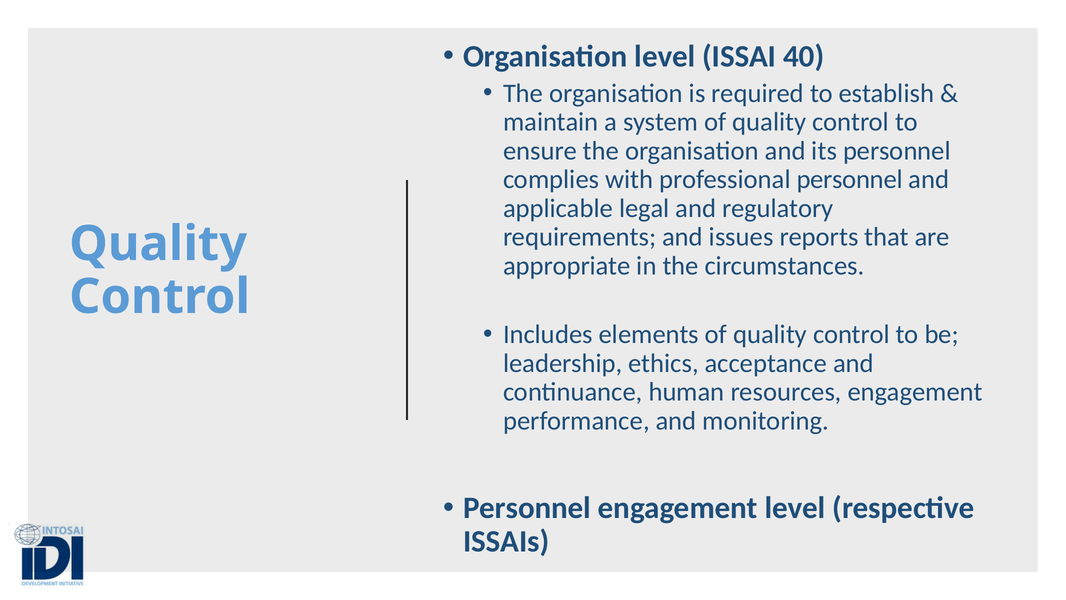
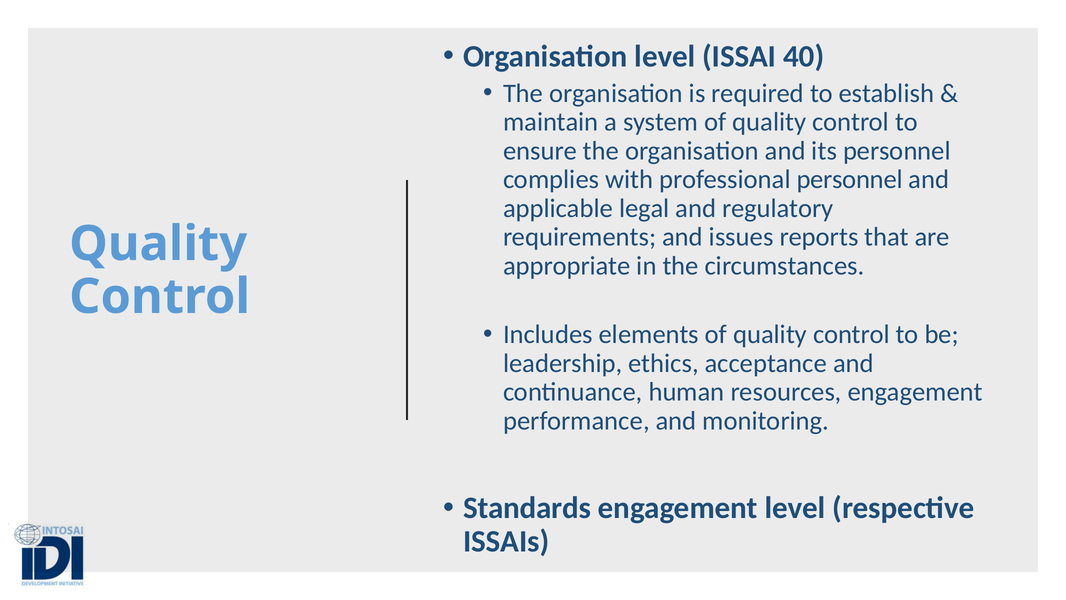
Personnel: Personnel -> Standards (527, 508)
